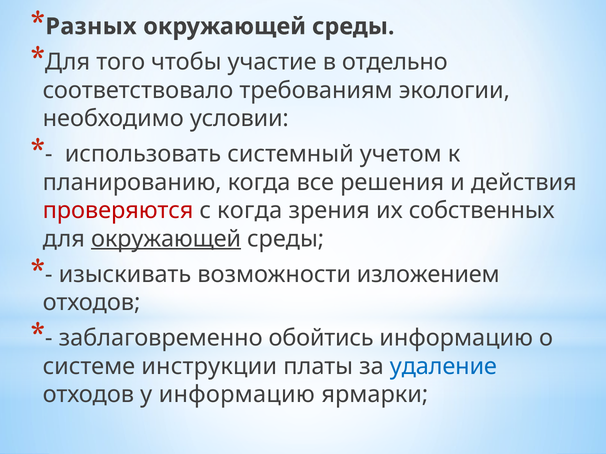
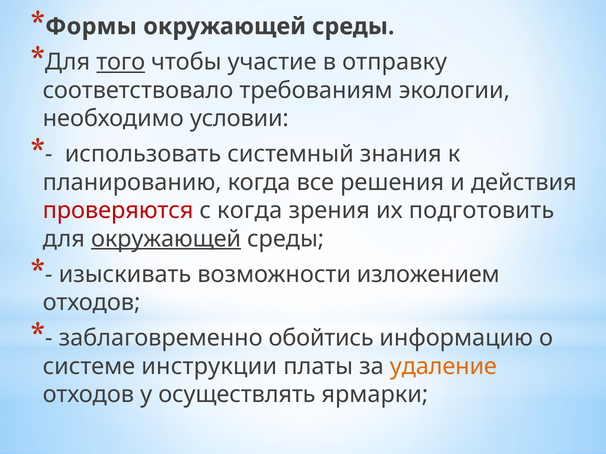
Разных: Разных -> Формы (91, 27)
того underline: none -> present (121, 62)
отдельно: отдельно -> отправку (395, 62)
учетом: учетом -> знания (401, 154)
собственных: собственных -> подготовить (482, 211)
удаление colour: blue -> orange (443, 367)
у информацию: информацию -> осуществлять (237, 395)
